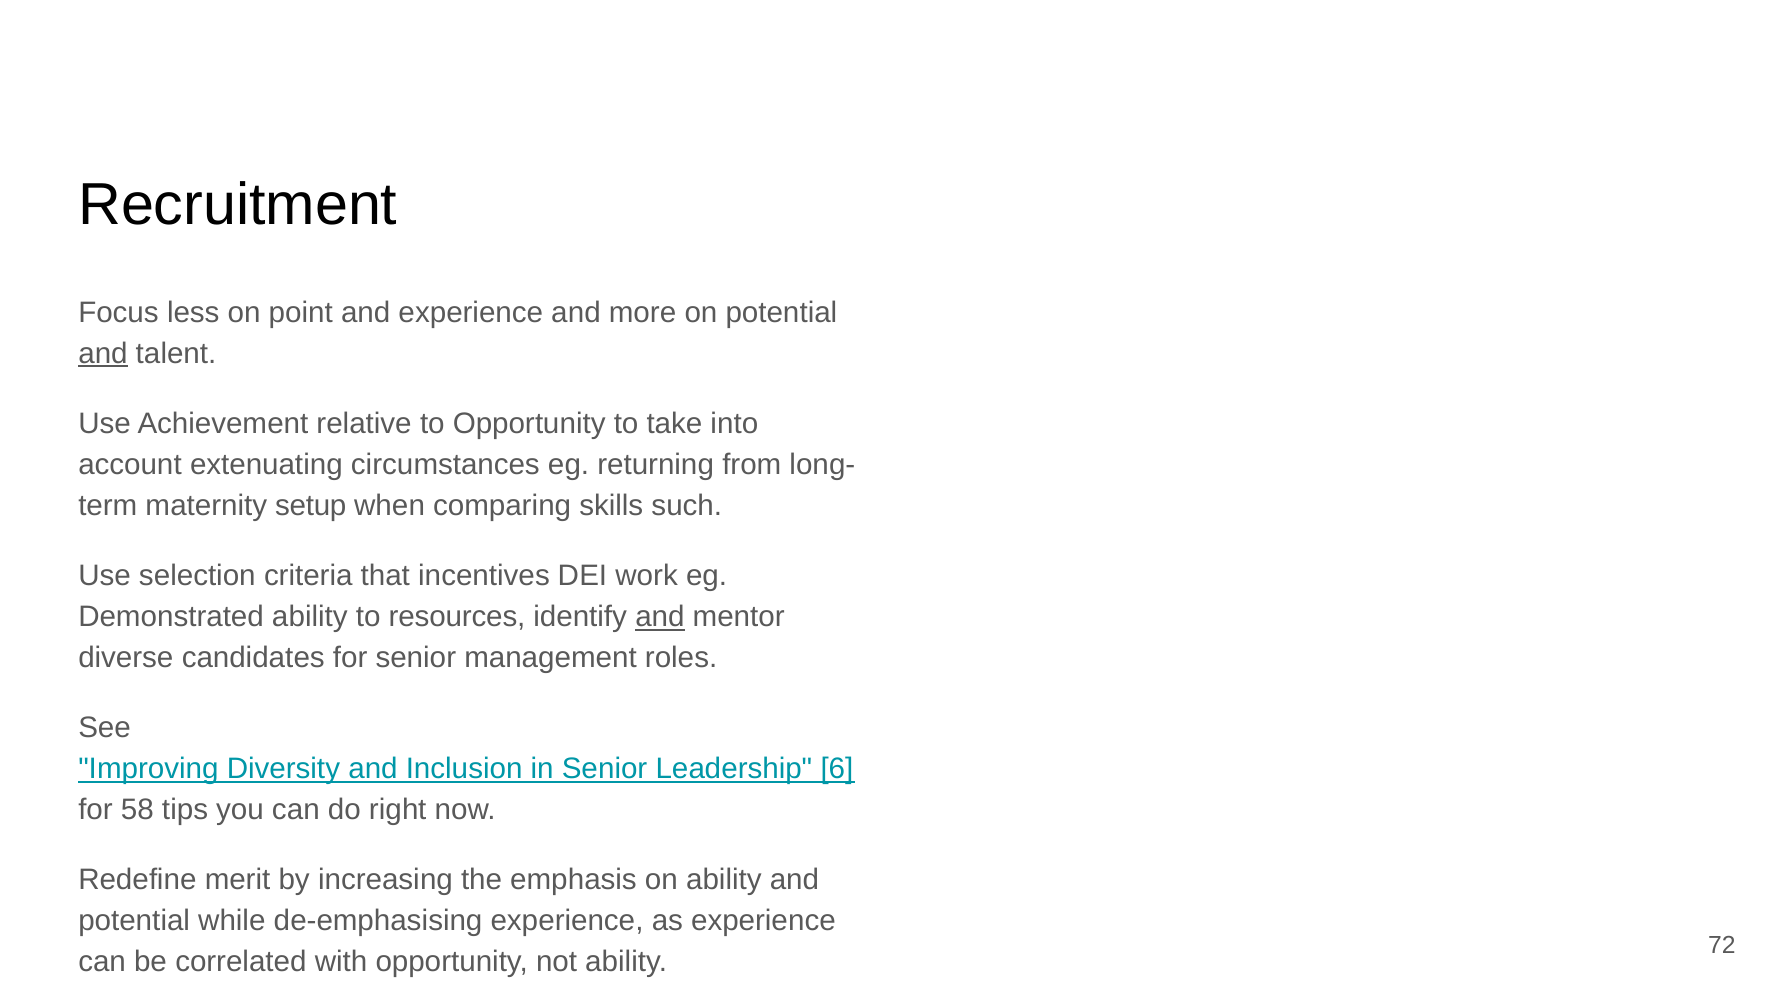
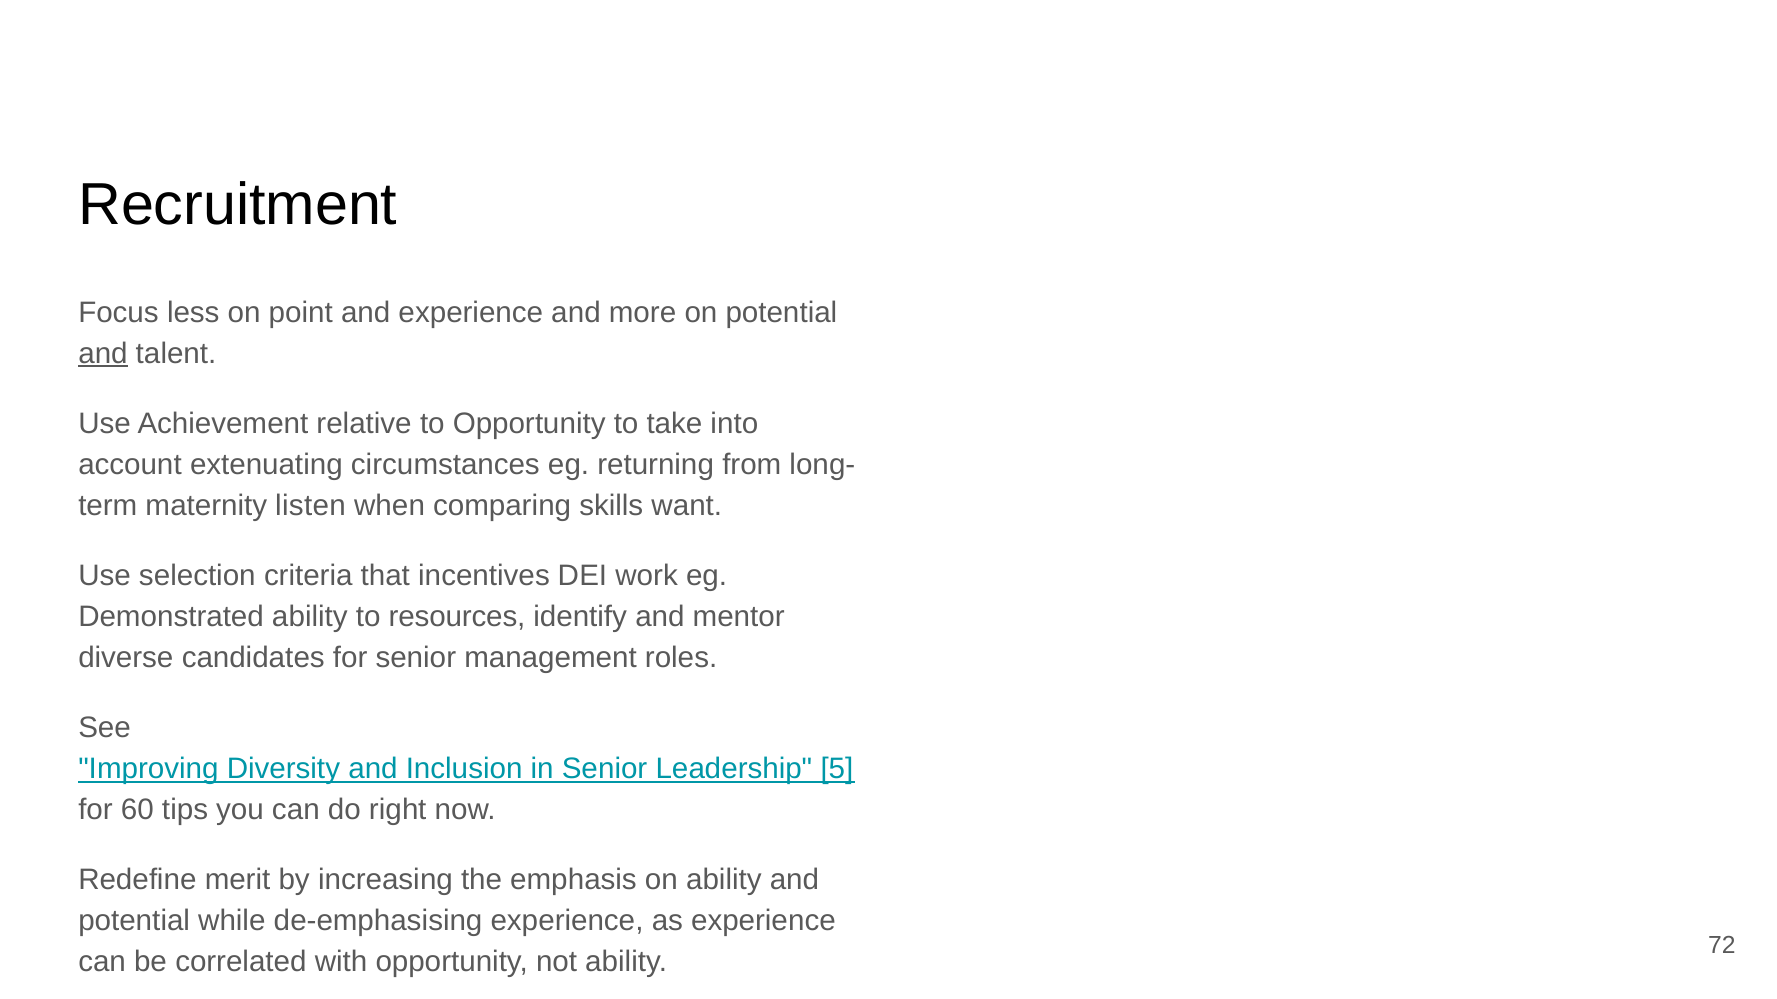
setup: setup -> listen (310, 506)
such: such -> want (687, 506)
and underline: present -> none (660, 617)
6: 6 -> 5 (837, 769)
58: 58 -> 60 (137, 810)
